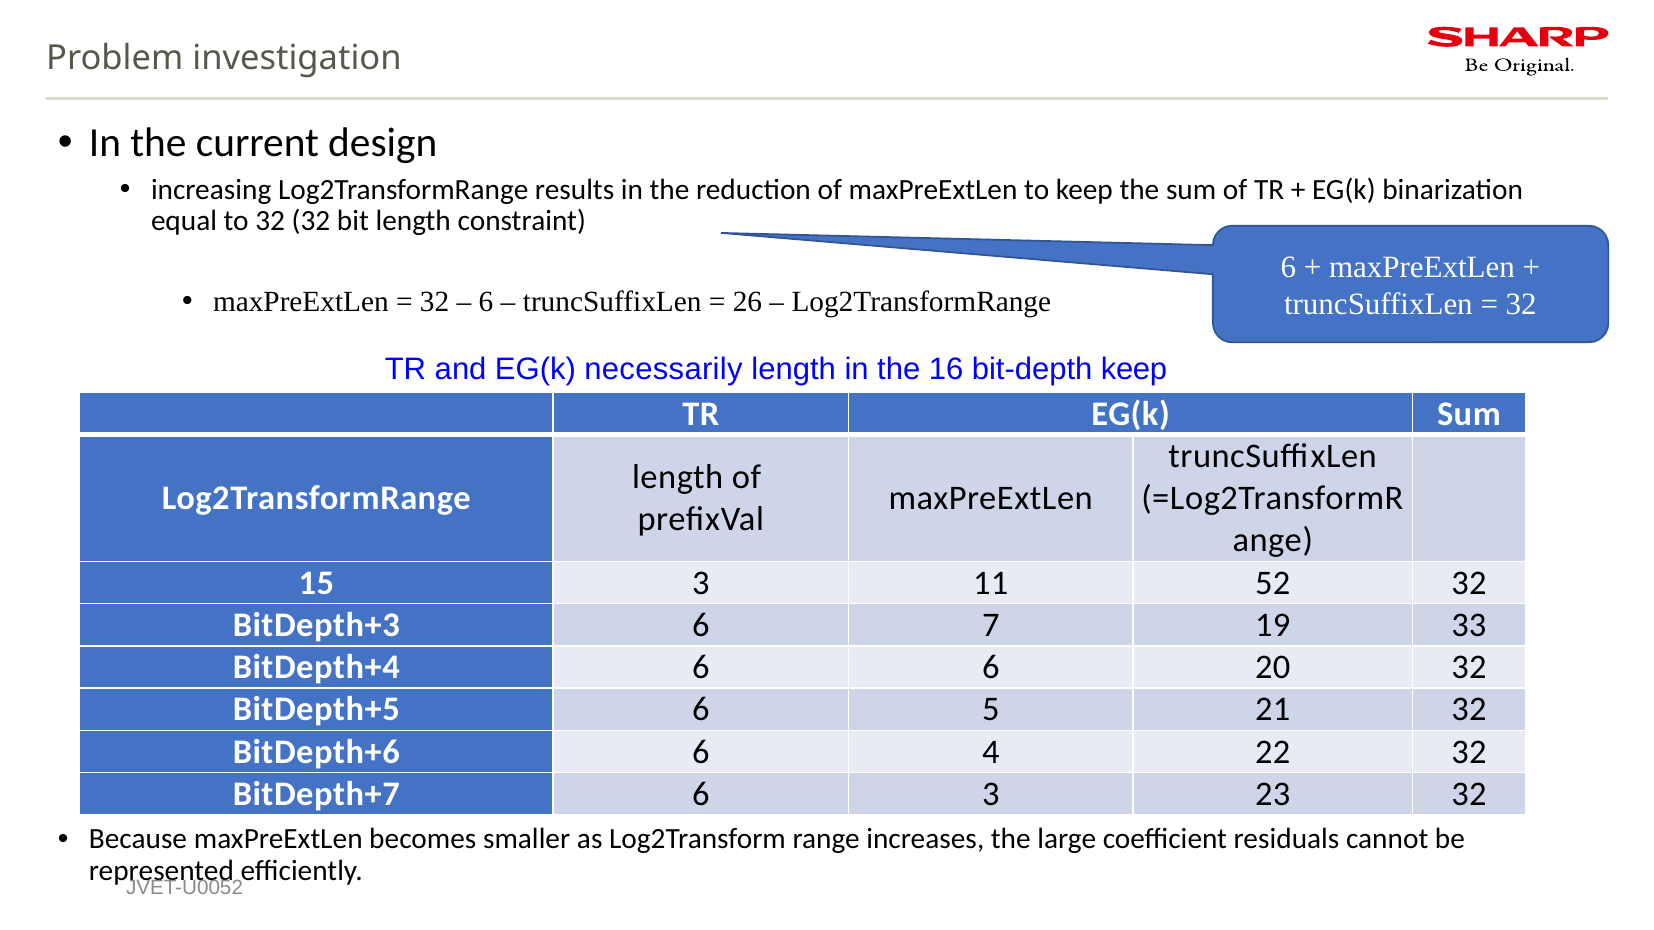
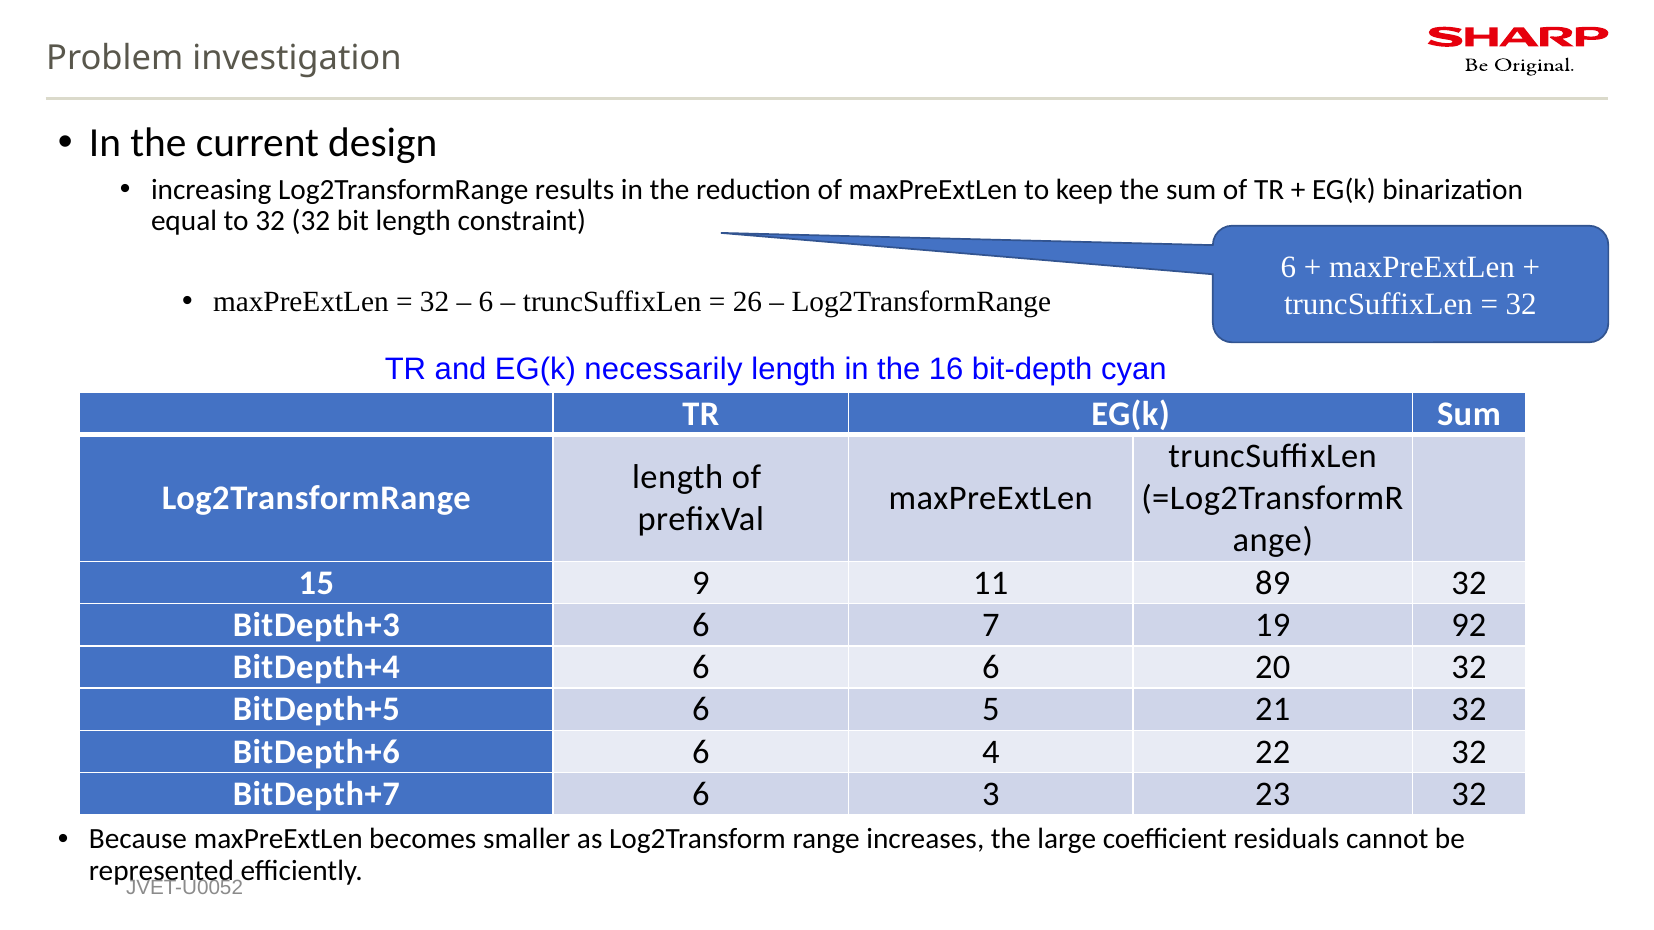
bit-depth keep: keep -> cyan (1134, 369)
15 3: 3 -> 9 (701, 583)
52: 52 -> 89 (1273, 583)
33: 33 -> 92 (1469, 625)
